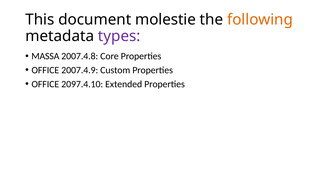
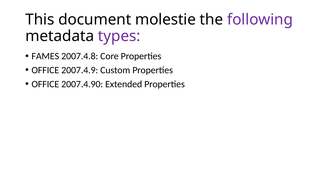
following colour: orange -> purple (260, 20)
MASSA: MASSA -> FAMES (45, 56)
2097.4.10: 2097.4.10 -> 2007.4.90 (82, 84)
